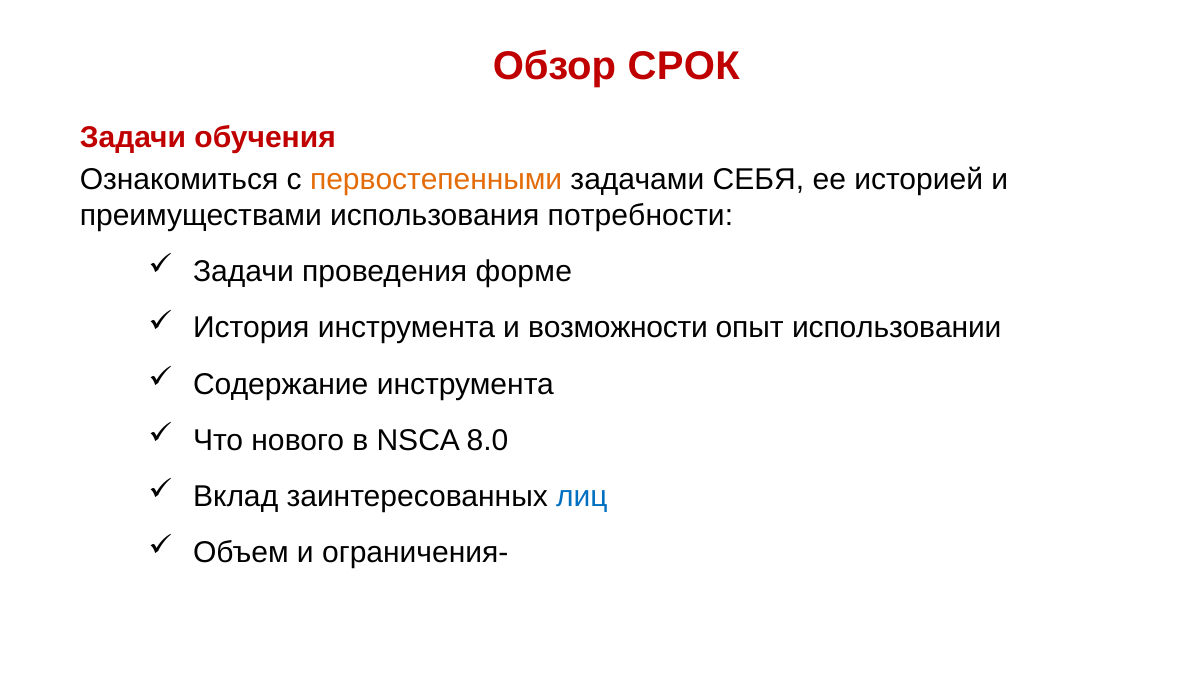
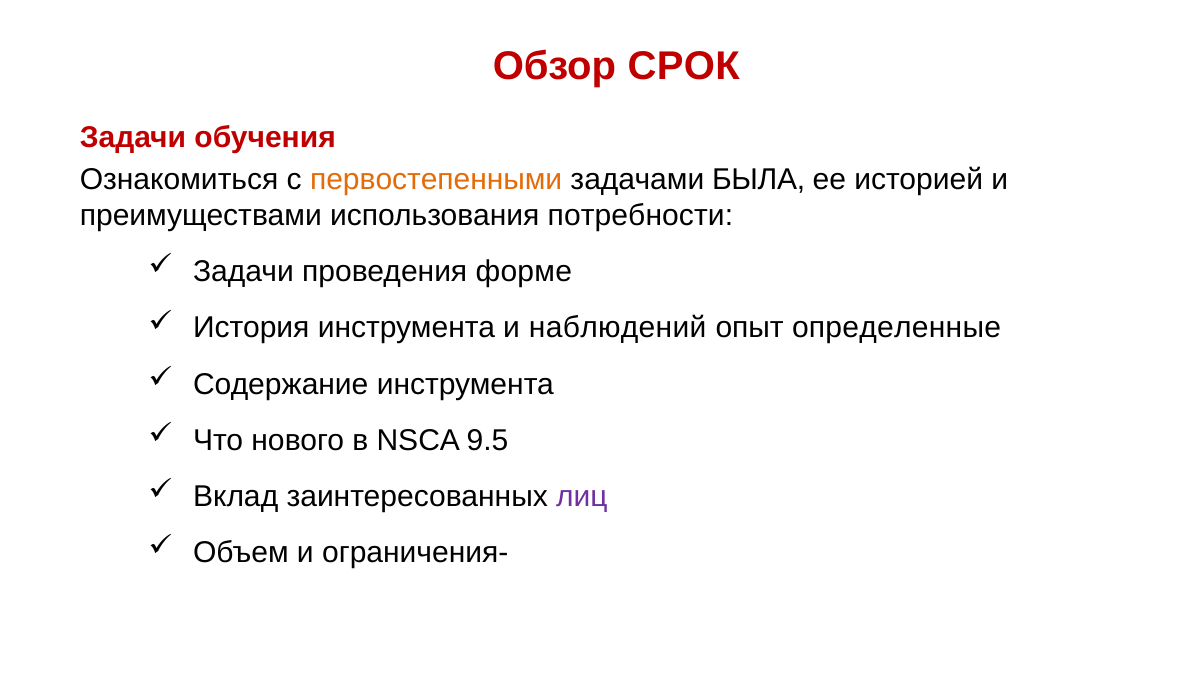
СЕБЯ: СЕБЯ -> БЫЛА (759, 180)
возможности: возможности -> наблюдений (618, 328)
использовании: использовании -> определенные (897, 328)
8.0: 8.0 -> 9.5 (488, 440)
лиц colour: blue -> purple (582, 496)
